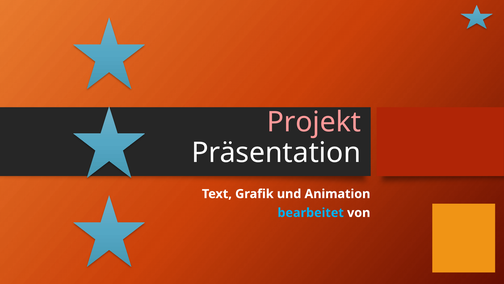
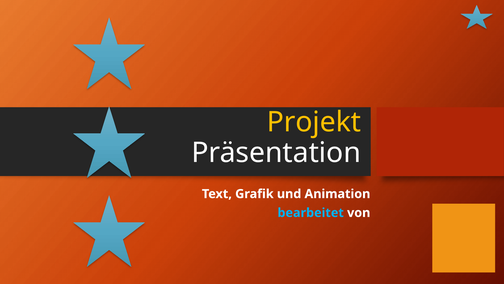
Projekt colour: pink -> yellow (314, 122)
